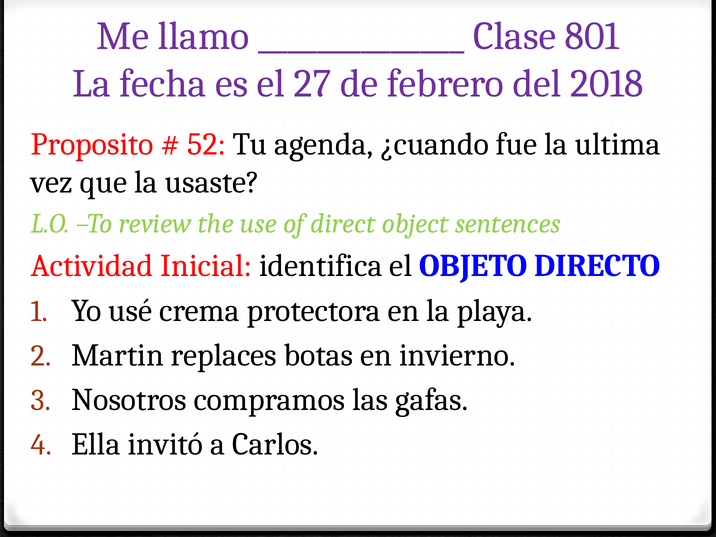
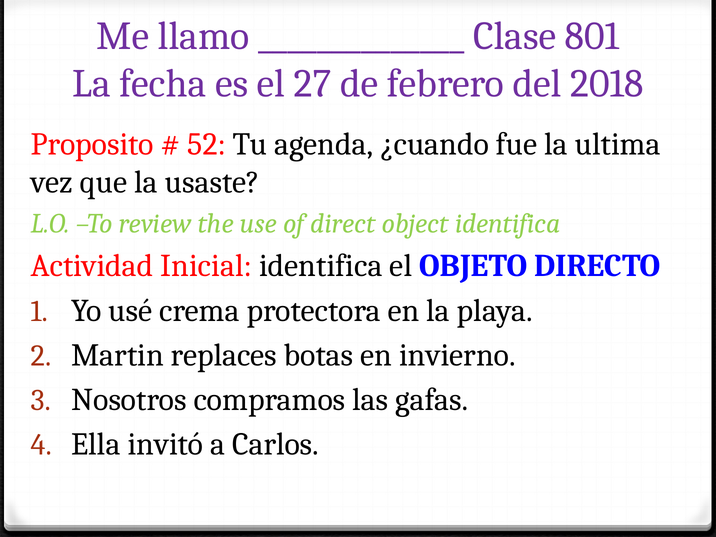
object sentences: sentences -> identifica (508, 223)
